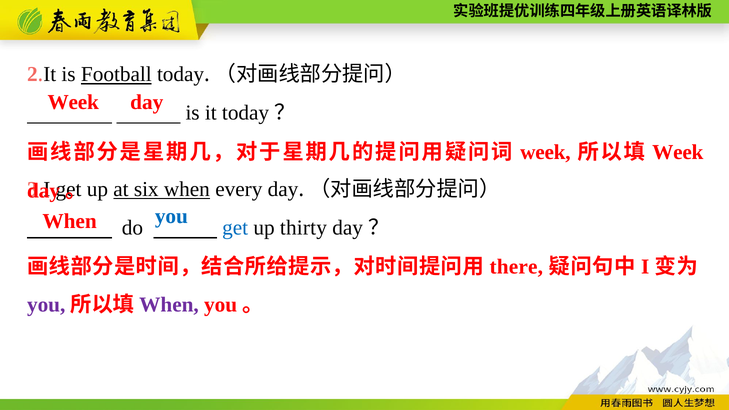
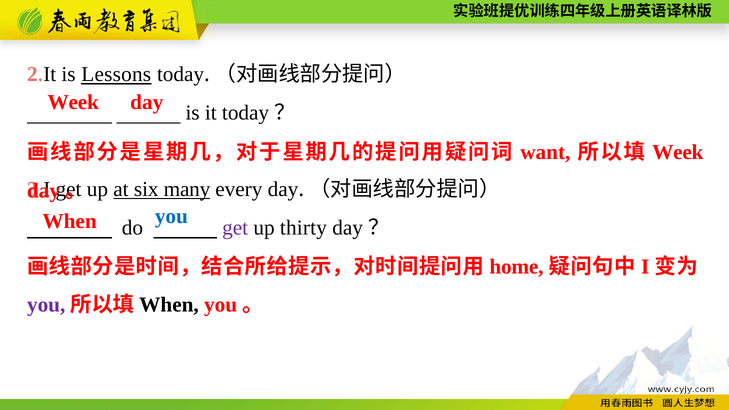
Football: Football -> Lessons (116, 74)
week: week -> want (545, 152)
six when: when -> many (187, 189)
get colour: blue -> purple (235, 228)
there: there -> home (516, 267)
When colour: purple -> black (169, 305)
